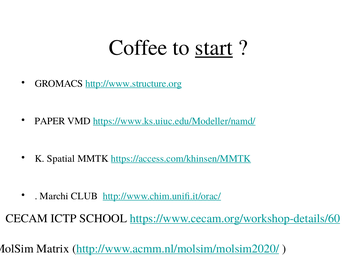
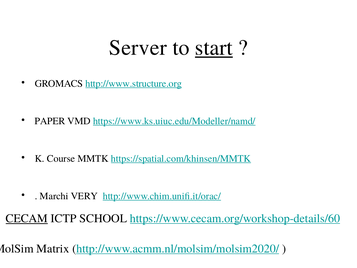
Coffee: Coffee -> Server (138, 48)
Spatial: Spatial -> Course (61, 158)
https://access.com/khinsen/MMTK: https://access.com/khinsen/MMTK -> https://spatial.com/khinsen/MMTK (181, 158)
CLUB: CLUB -> VERY (84, 196)
CECAM underline: none -> present (27, 218)
